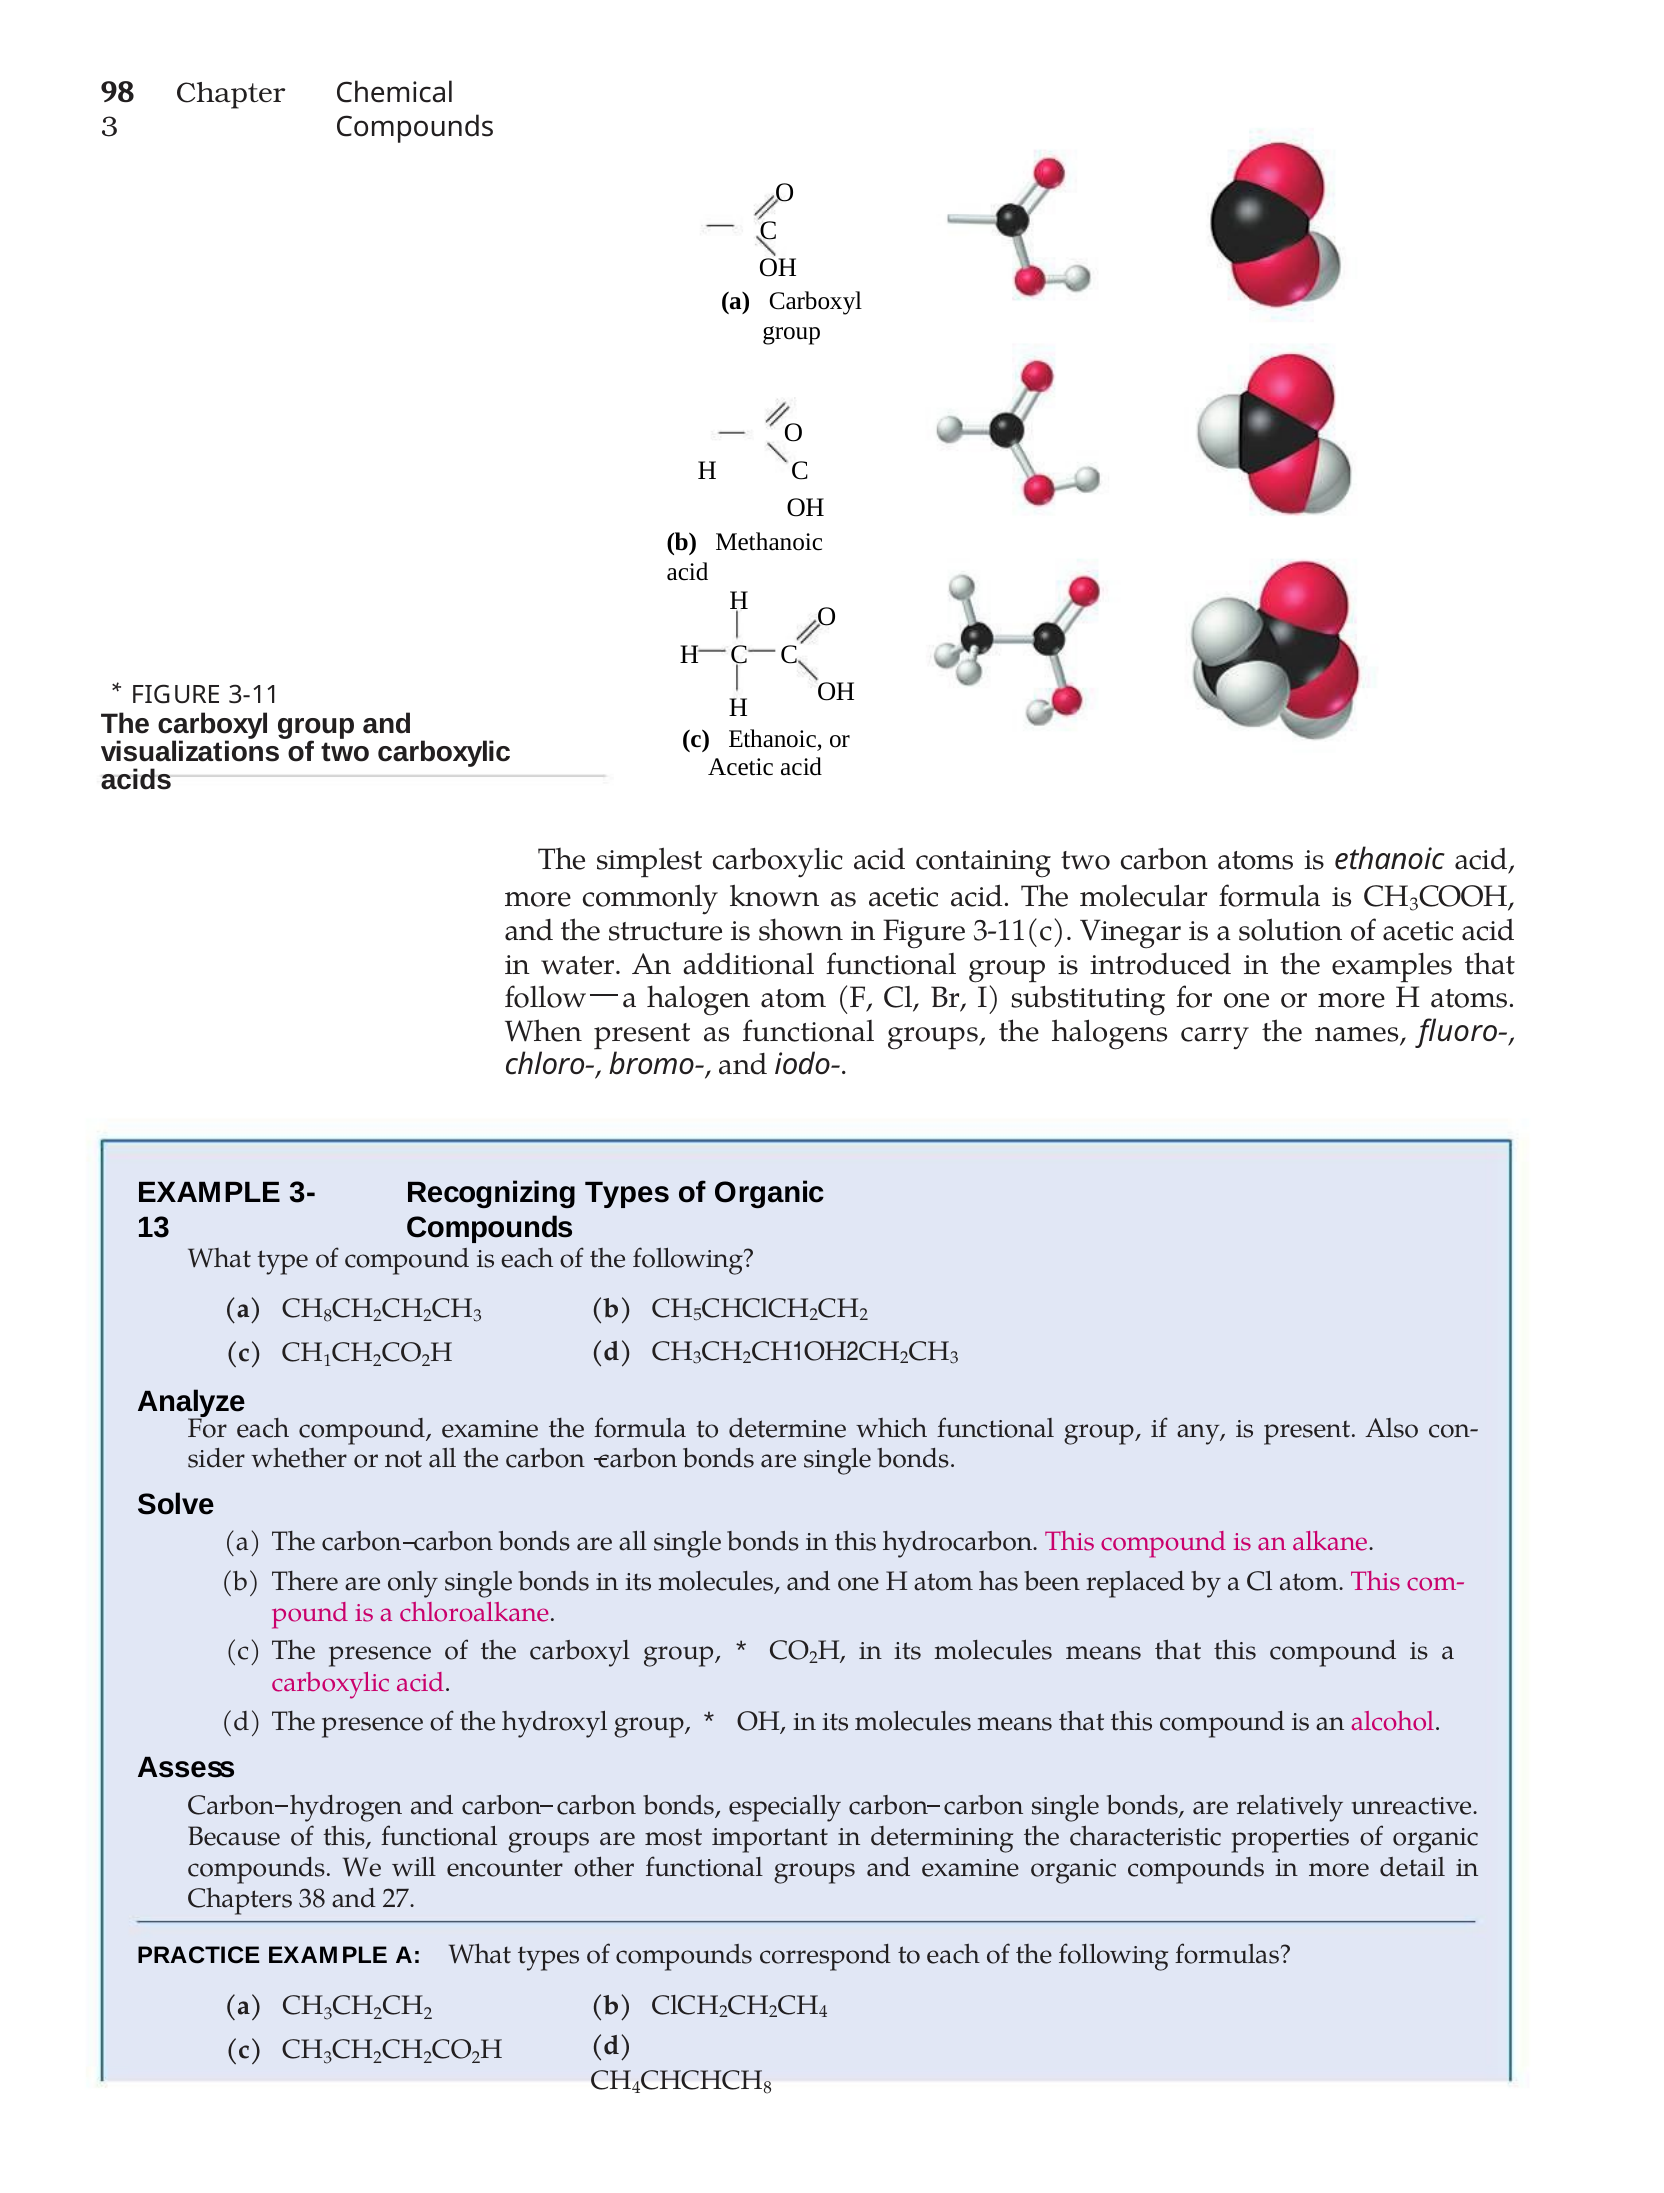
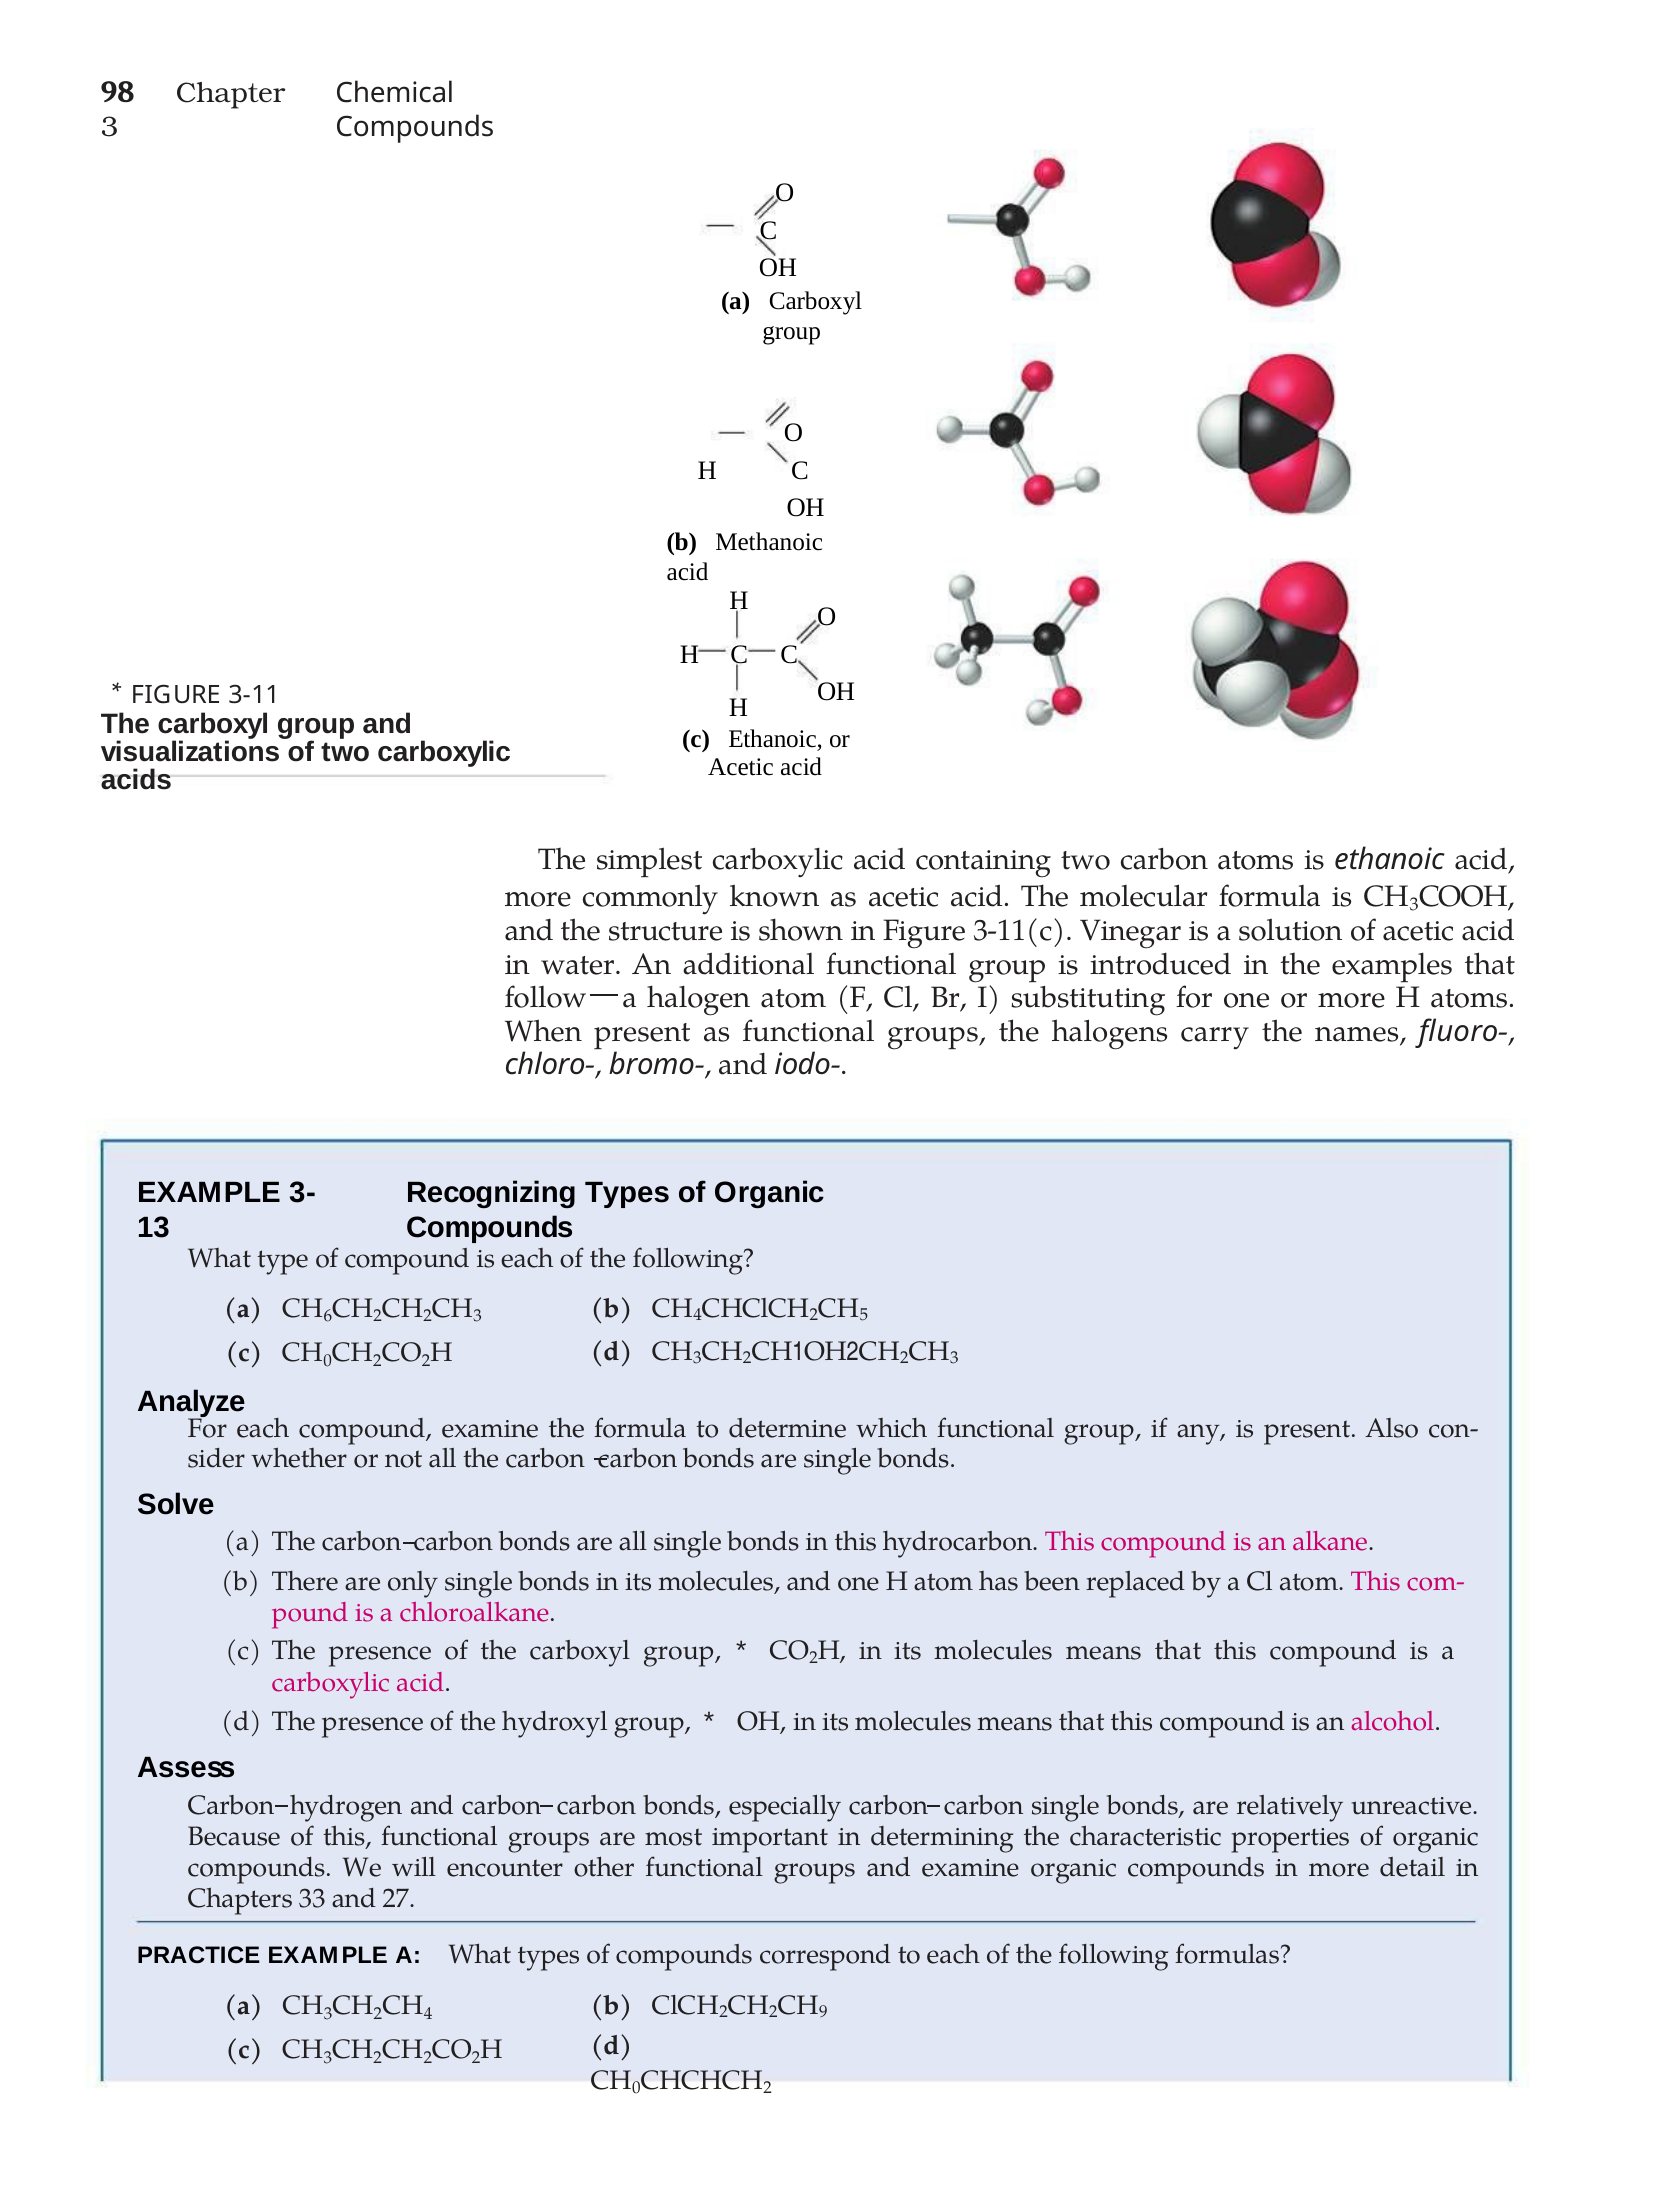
8: 8 -> 6 (328, 1316)
5: 5 -> 4 (698, 1315)
2: 2 -> 5 (864, 1315)
1: 1 -> 0 (328, 1361)
38: 38 -> 33 (312, 1899)
2: 2 -> 4 (428, 2014)
4: 4 -> 9 (823, 2013)
4: 4 -> 0 (636, 2089)
8: 8 -> 2 (768, 2089)
